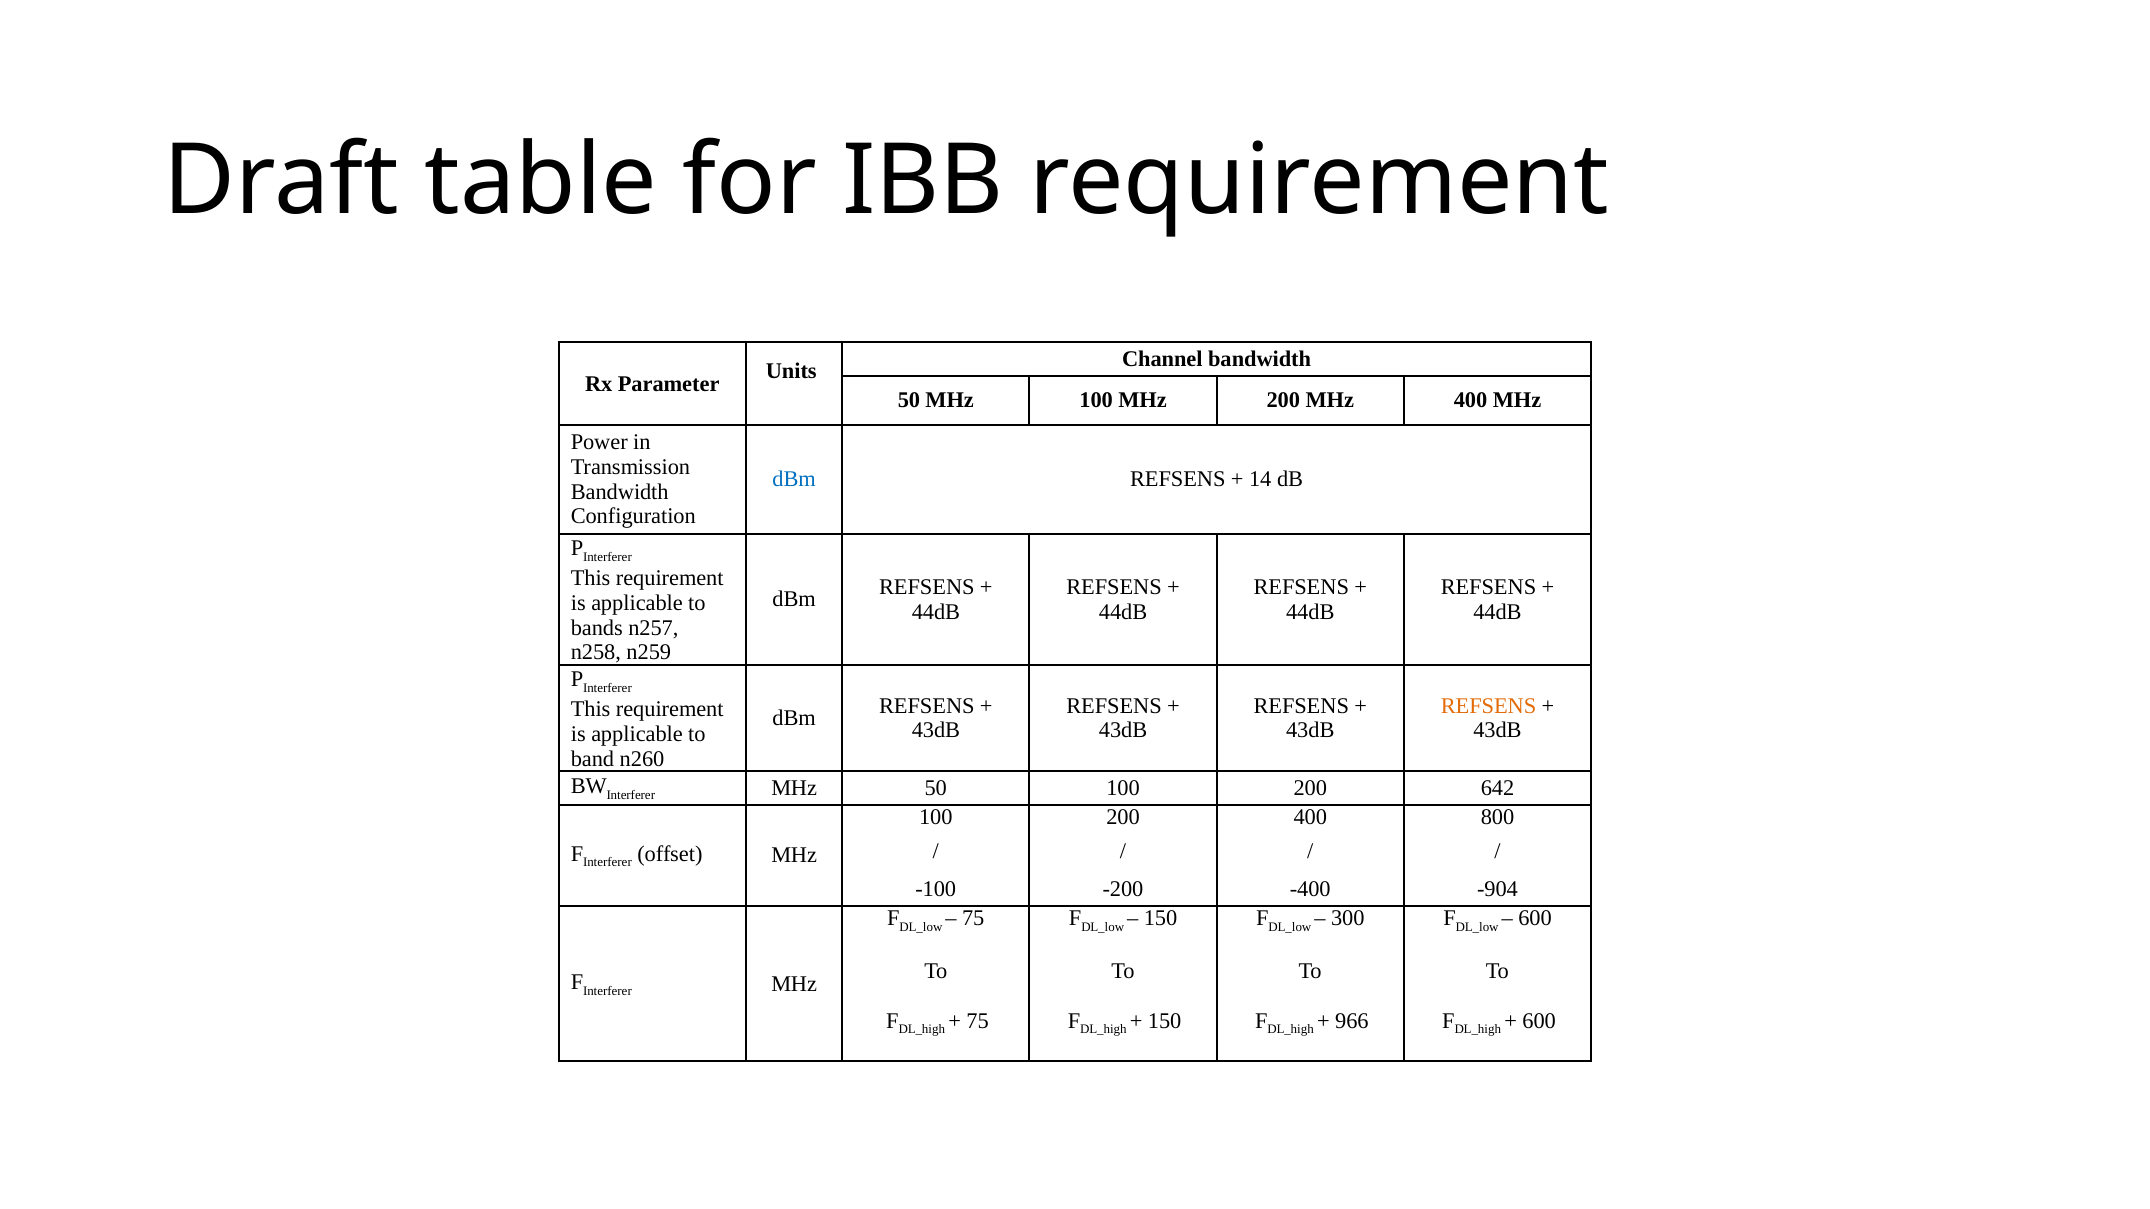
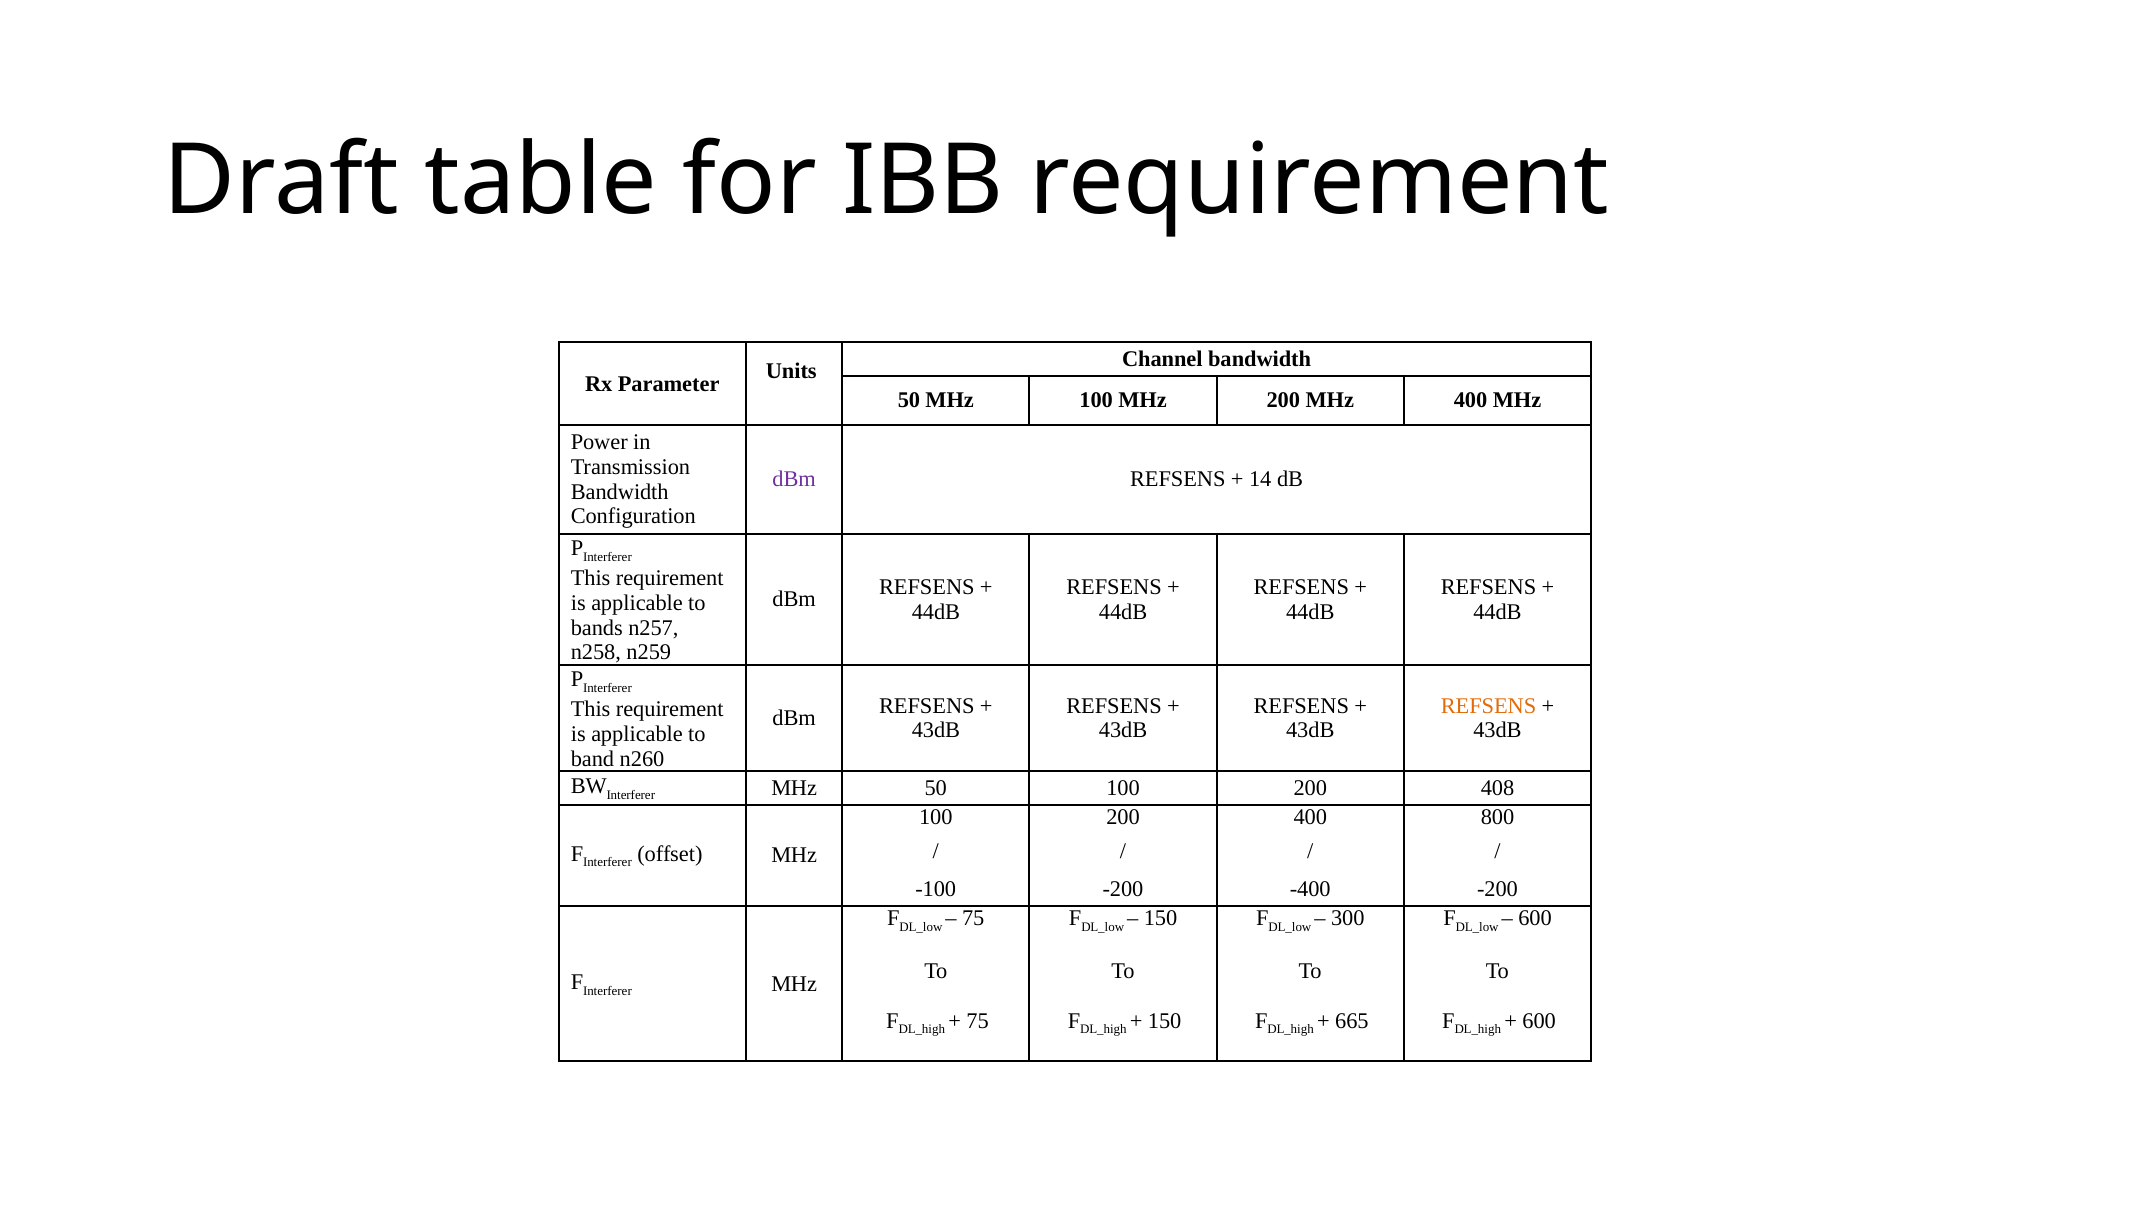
dBm colour: blue -> purple (794, 480)
642: 642 -> 408 (1498, 788)
-400 -904: -904 -> -200 (1497, 890)
966: 966 -> 665 (1352, 1021)
